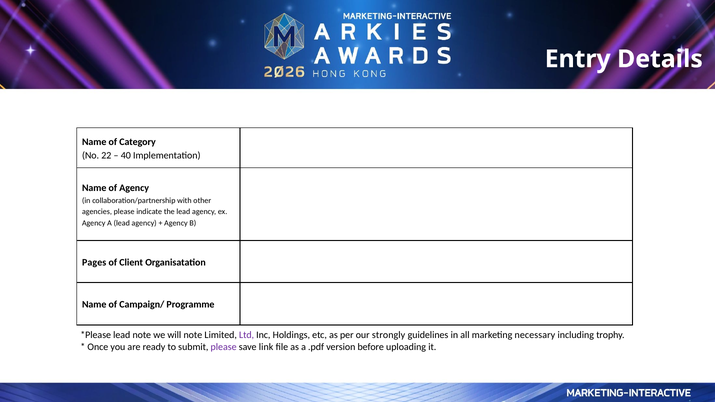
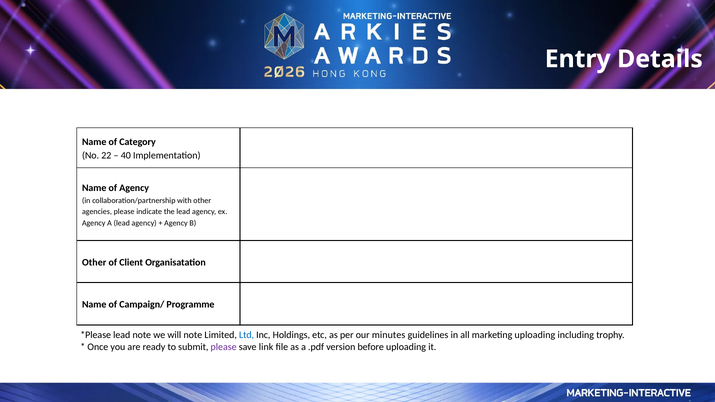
Pages: Pages -> Other (94, 263)
Ltd colour: purple -> blue (247, 335)
strongly: strongly -> minutes (389, 335)
marketing necessary: necessary -> uploading (535, 335)
